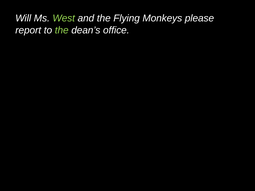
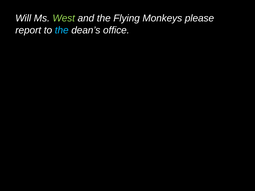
the colour: light green -> light blue (62, 30)
